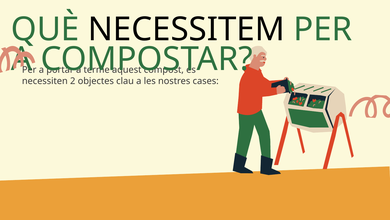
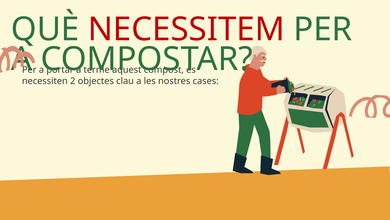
NECESSITEM colour: black -> red (186, 29)
